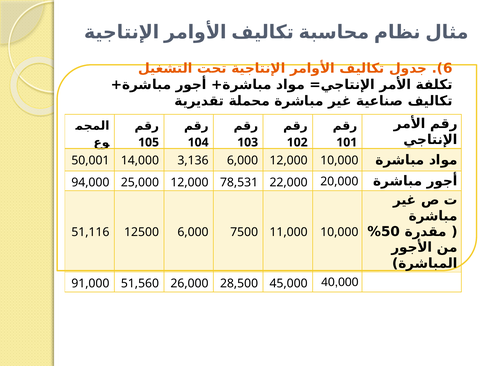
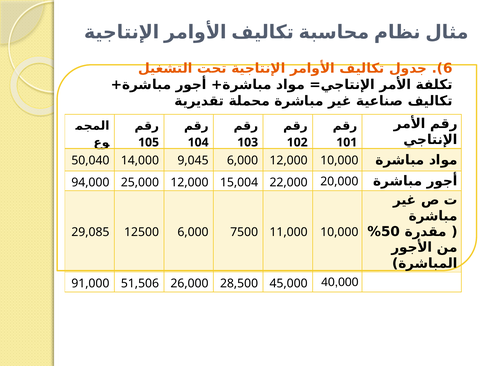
50,001: 50,001 -> 50,040 (90, 160)
3,136: 3,136 -> 9,045 (193, 160)
78,531: 78,531 -> 15,004 (239, 182)
51,116: 51,116 -> 29,085 (90, 232)
51,560: 51,560 -> 51,506 (140, 284)
